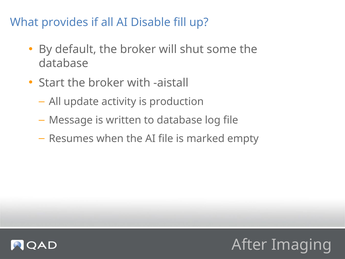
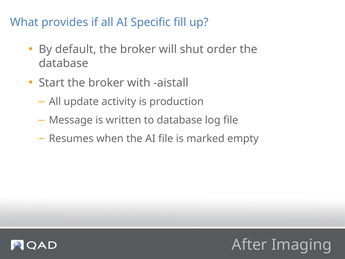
Disable: Disable -> Specific (151, 22)
some: some -> order (222, 49)
